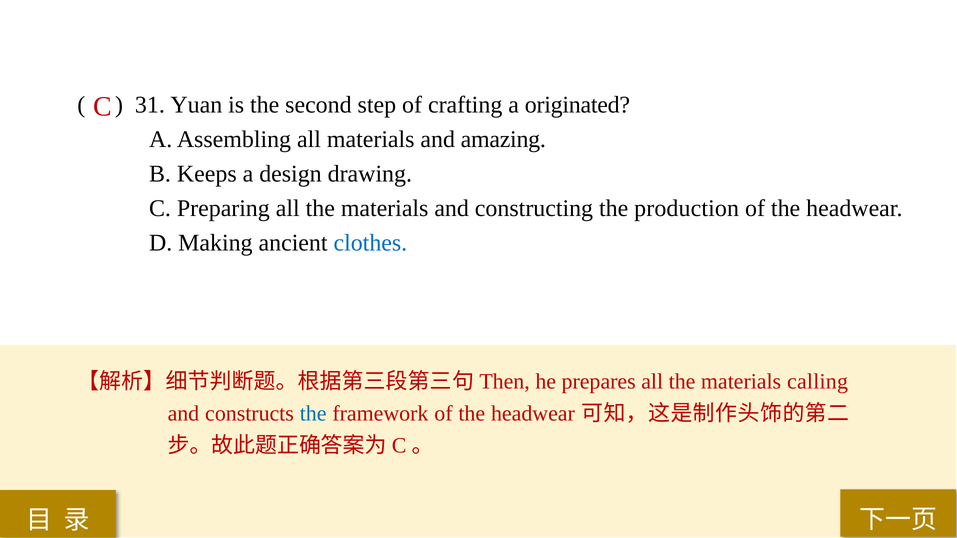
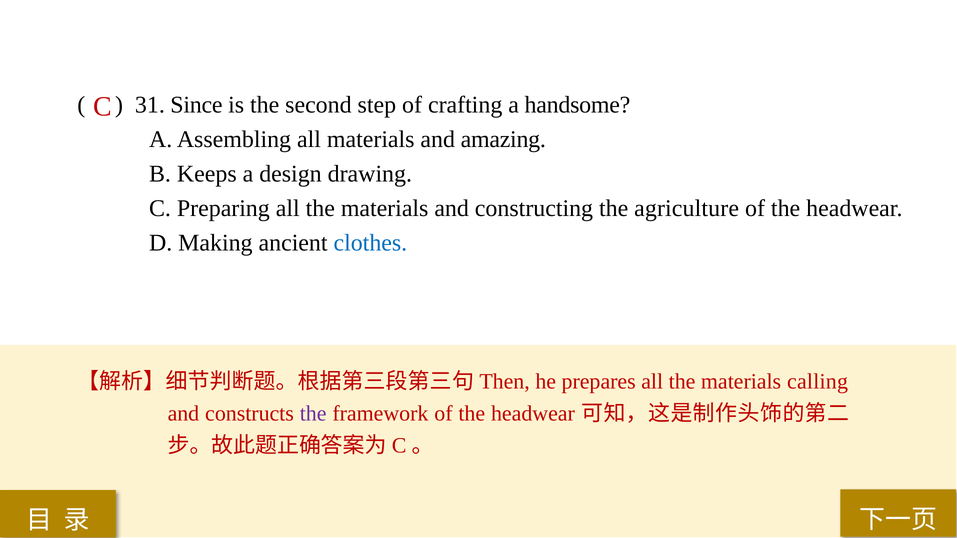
Yuan: Yuan -> Since (196, 105)
originated: originated -> handsome (577, 105)
production: production -> agriculture (687, 208)
the colour: blue -> purple (313, 414)
